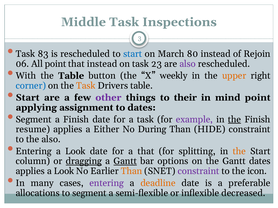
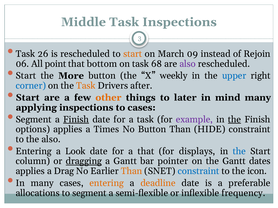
83: 83 -> 26 (43, 54)
start colour: blue -> orange (133, 54)
80: 80 -> 09 (192, 54)
that instead: instead -> bottom (102, 64)
23: 23 -> 68 (157, 64)
With: With -> Start (26, 76)
the Table: Table -> More (71, 76)
upper colour: orange -> blue (234, 76)
Drivers table: table -> after (141, 86)
other colour: purple -> orange (108, 98)
their: their -> later (185, 98)
mind point: point -> many (258, 98)
applying assignment: assignment -> inspections (86, 108)
to dates: dates -> cases (142, 108)
Finish underline: none -> present (76, 120)
resume: resume -> options (33, 130)
Either: Either -> Times (106, 130)
No During: During -> Button (152, 130)
splitting: splitting -> displays (197, 152)
the colour: orange -> blue (239, 152)
Gantt underline: present -> none (125, 162)
options: options -> pointer (173, 162)
applies a Look: Look -> Drag (64, 172)
constraint colour: purple -> blue (198, 172)
entering colour: purple -> orange (107, 183)
decreased: decreased -> frequency (243, 193)
